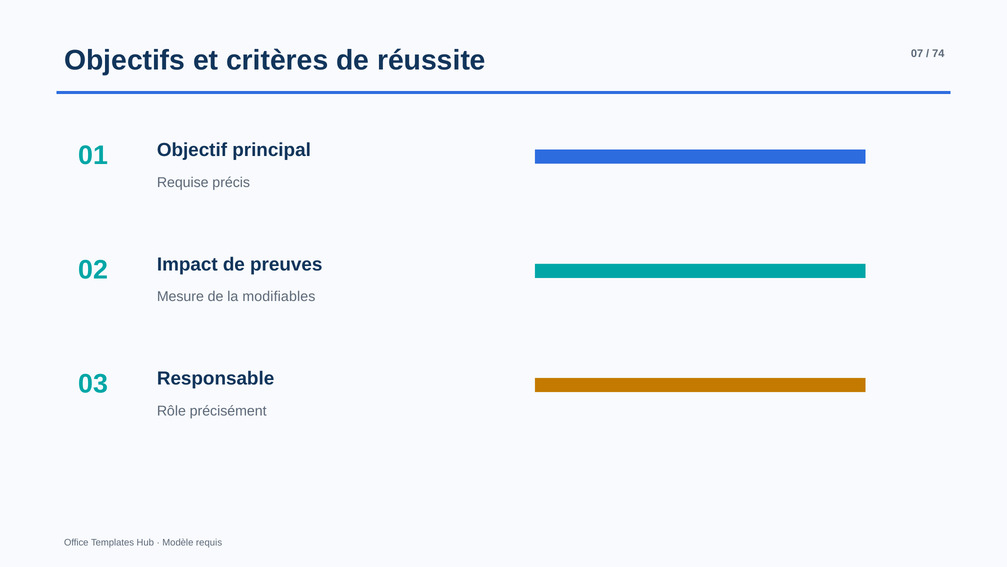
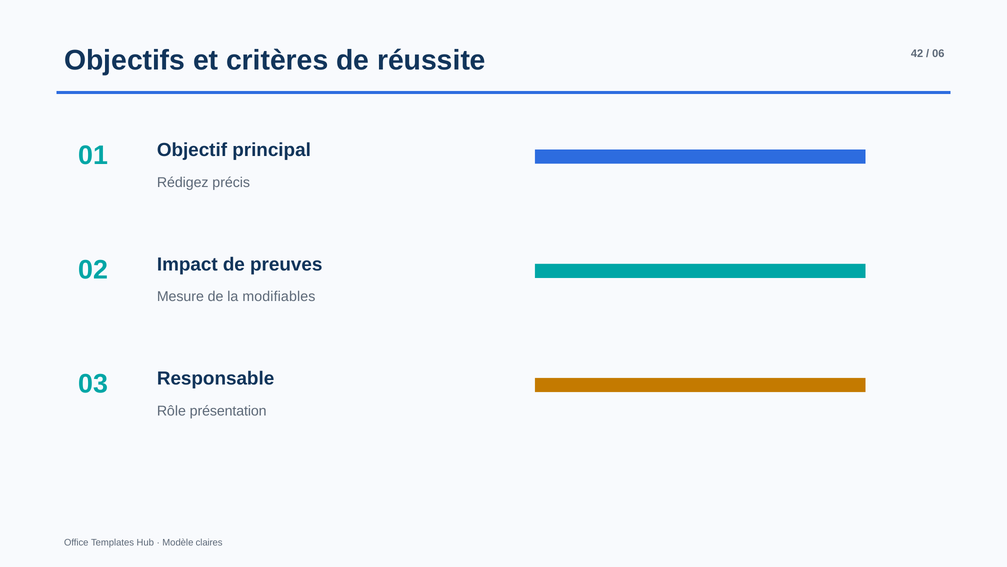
07: 07 -> 42 (917, 54)
74: 74 -> 06 (938, 54)
Requise: Requise -> Rédigez (183, 182)
précisément: précisément -> présentation (228, 410)
requis: requis -> claires (209, 542)
